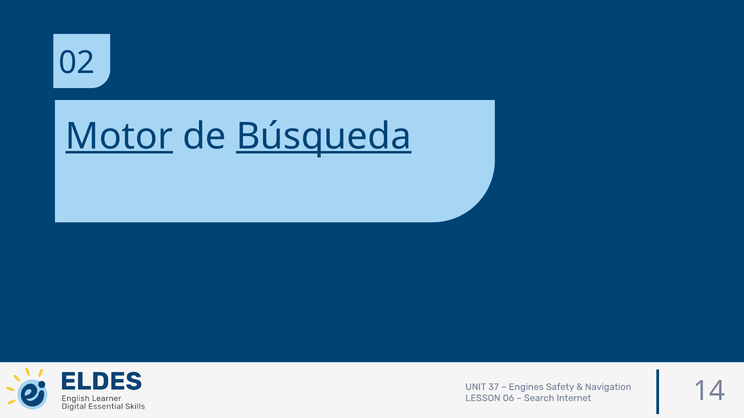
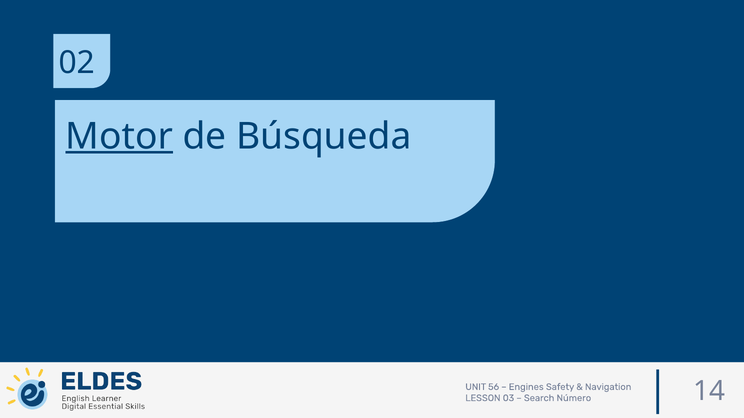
Búsqueda underline: present -> none (324, 136)
37: 37 -> 56 (494, 387)
06: 06 -> 03 (508, 398)
Internet: Internet -> Número (574, 398)
